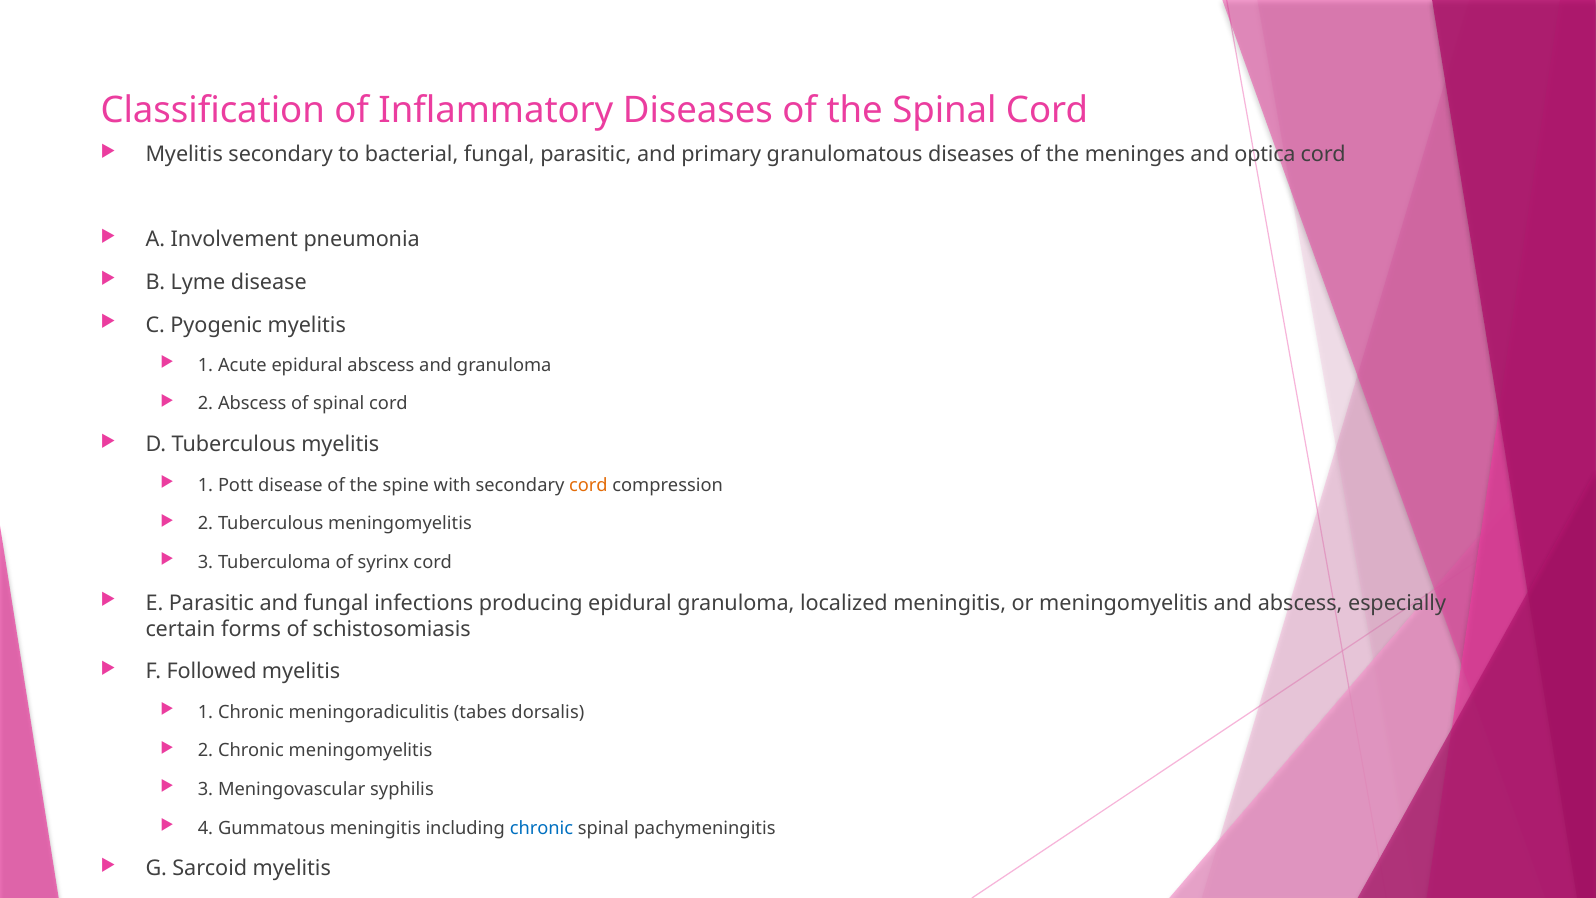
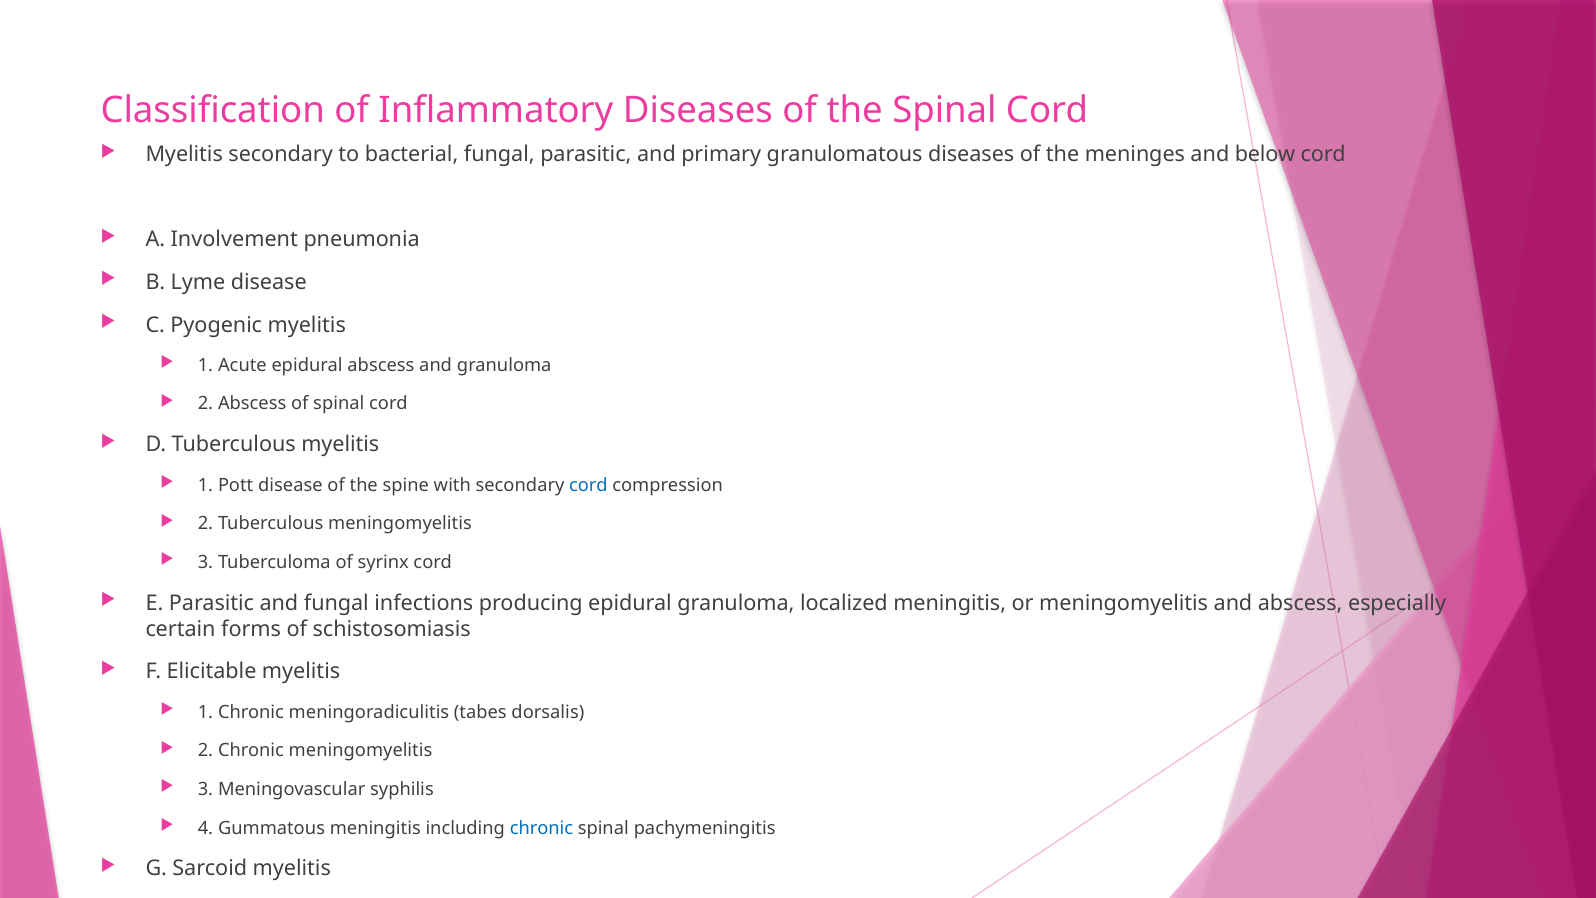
optica: optica -> below (1265, 154)
cord colour: orange -> blue (588, 485)
Followed: Followed -> Elicitable (212, 672)
